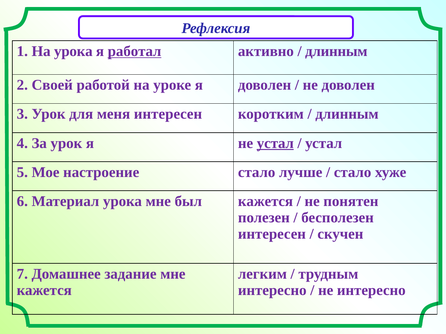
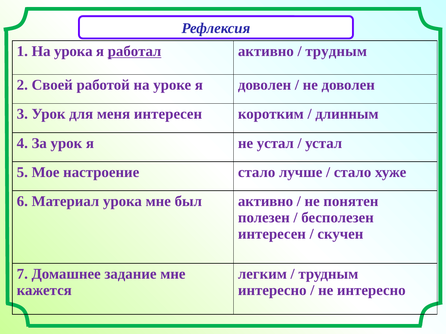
длинным: длинным -> трудным (336, 51)
устал underline: present -> none (275, 143)
был кажется: кажется -> активно (266, 202)
